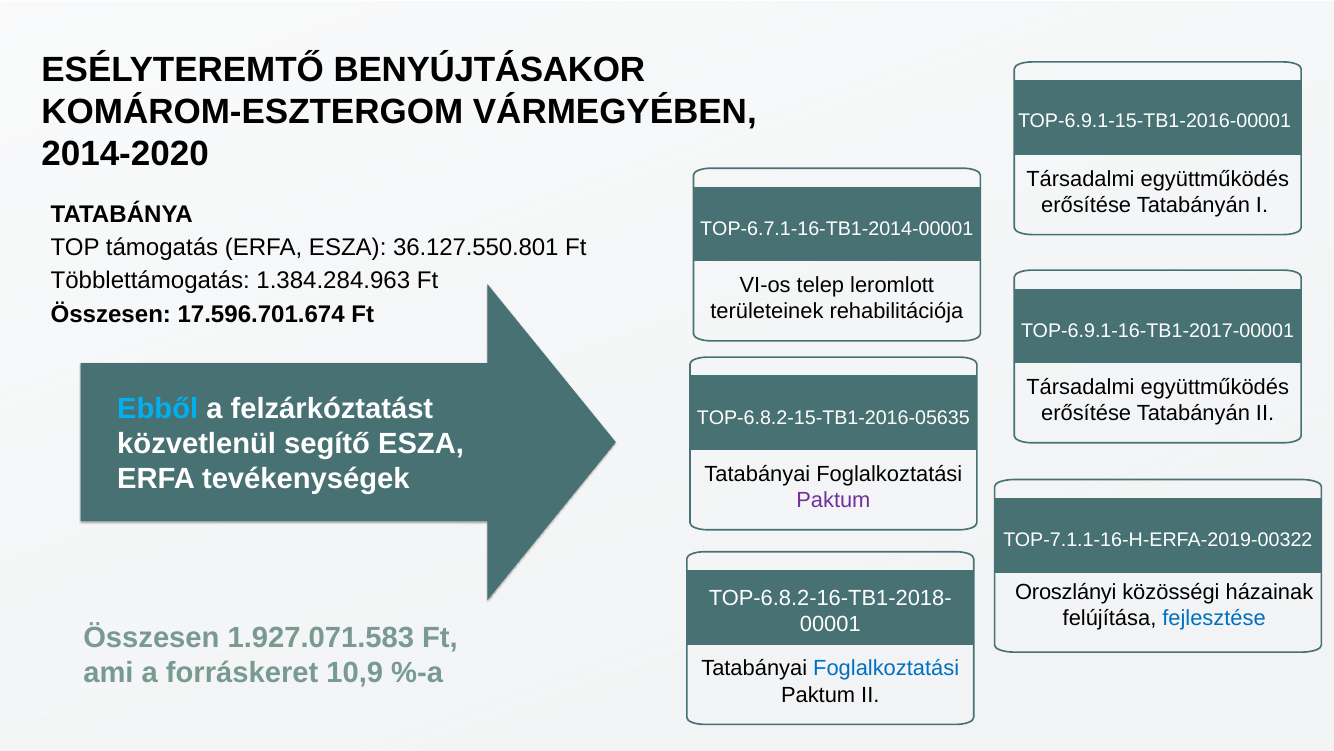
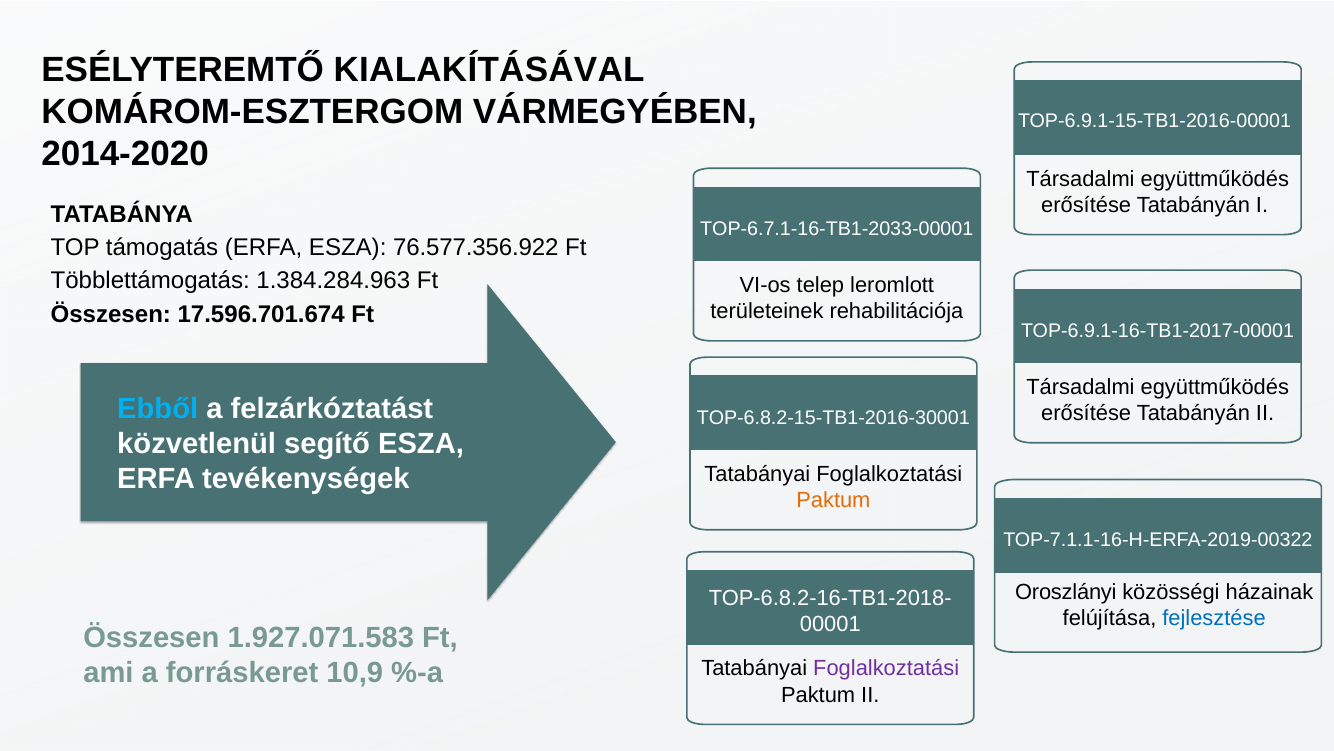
BENYÚJTÁSAKOR: BENYÚJTÁSAKOR -> KIALAKÍTÁSÁVAL (489, 70)
TOP-6.7.1-16-TB1-2014-00001: TOP-6.7.1-16-TB1-2014-00001 -> TOP-6.7.1-16-TB1-2033-00001 (837, 229)
36.127.550.801: 36.127.550.801 -> 76.577.356.922 (476, 248)
TOP-6.8.2-15-TB1-2016-05635: TOP-6.8.2-15-TB1-2016-05635 -> TOP-6.8.2-15-TB1-2016-30001 (833, 418)
Paktum colour: purple -> orange (833, 500)
Foglalkoztatási colour: blue -> purple (886, 668)
